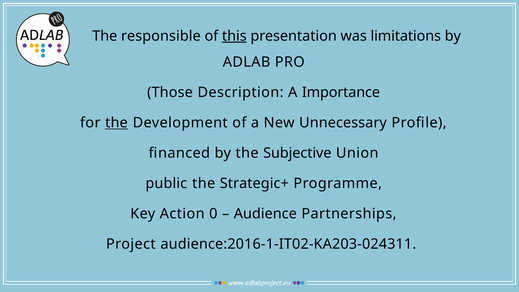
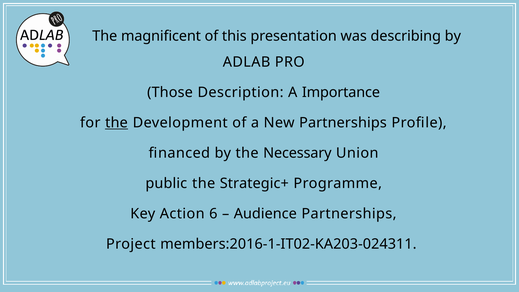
responsible: responsible -> magnificent (161, 36)
this underline: present -> none (234, 36)
limitations: limitations -> describing (406, 36)
New Unnecessary: Unnecessary -> Partnerships (343, 123)
Subjective: Subjective -> Necessary (297, 153)
0: 0 -> 6 (213, 214)
audience:2016-1-IT02-KA203-024311: audience:2016-1-IT02-KA203-024311 -> members:2016-1-IT02-KA203-024311 (288, 244)
